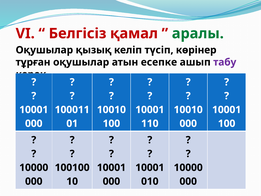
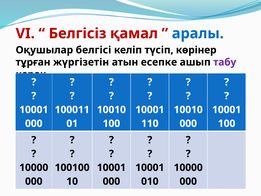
аралы colour: green -> blue (198, 33)
қызық: қызық -> белгісі (93, 50)
тұрған оқушылар: оқушылар -> жүргізетін (81, 62)
